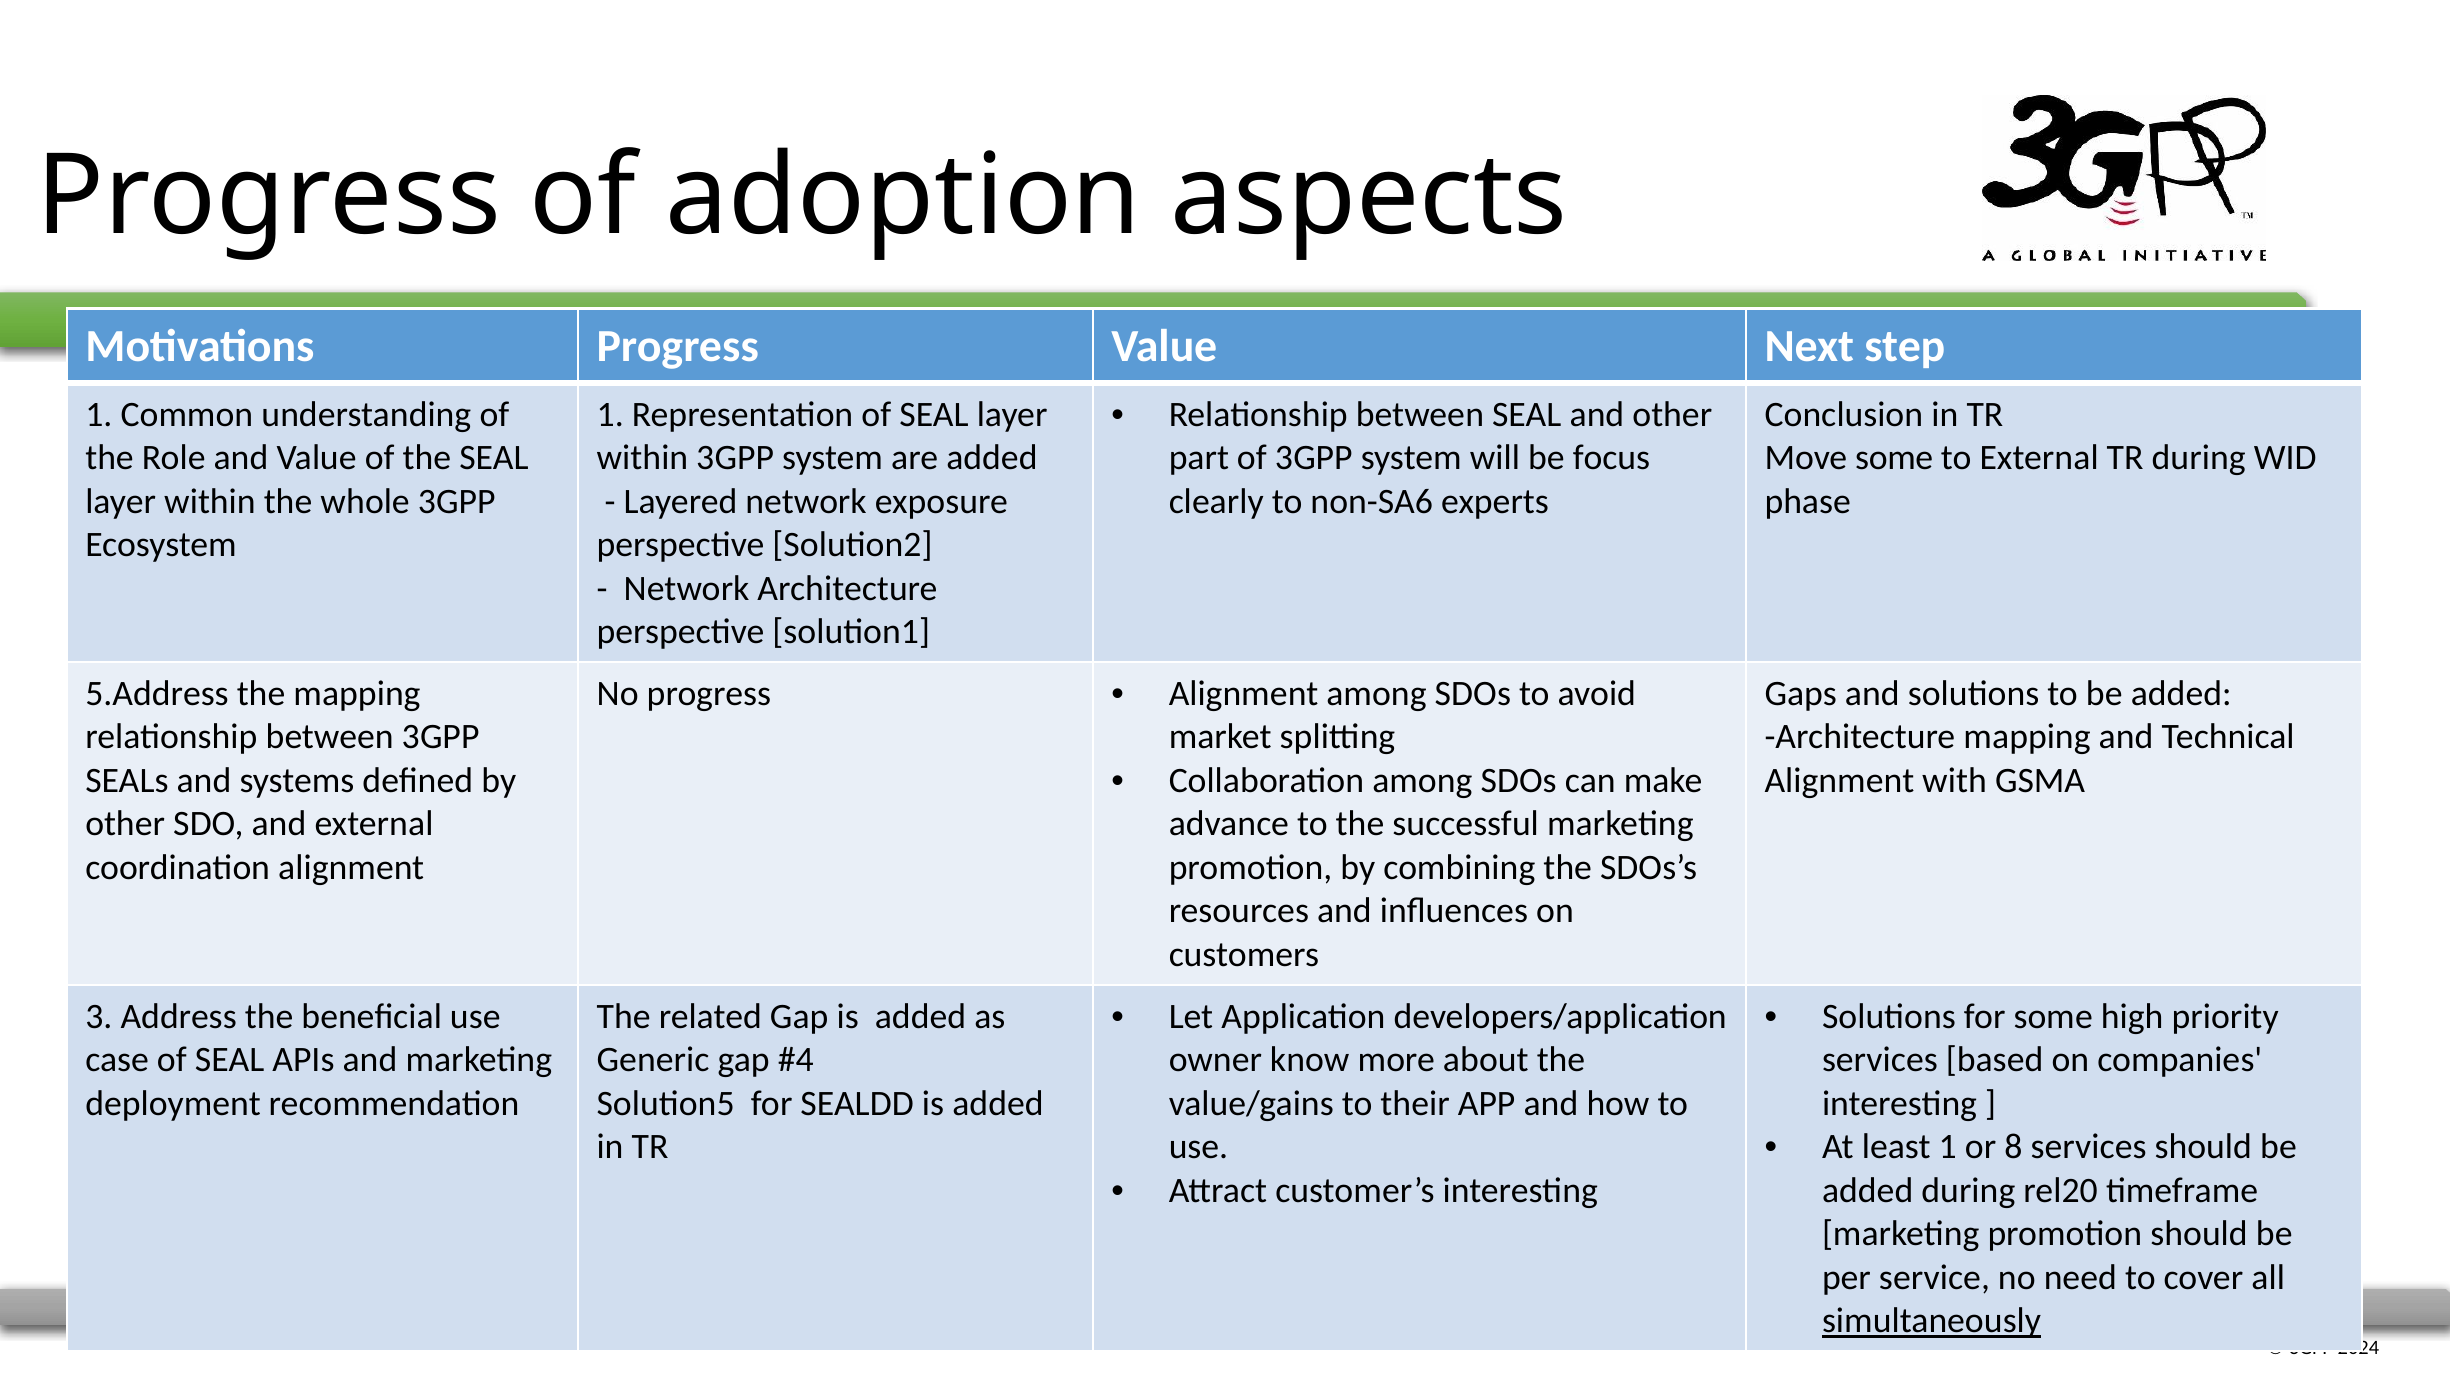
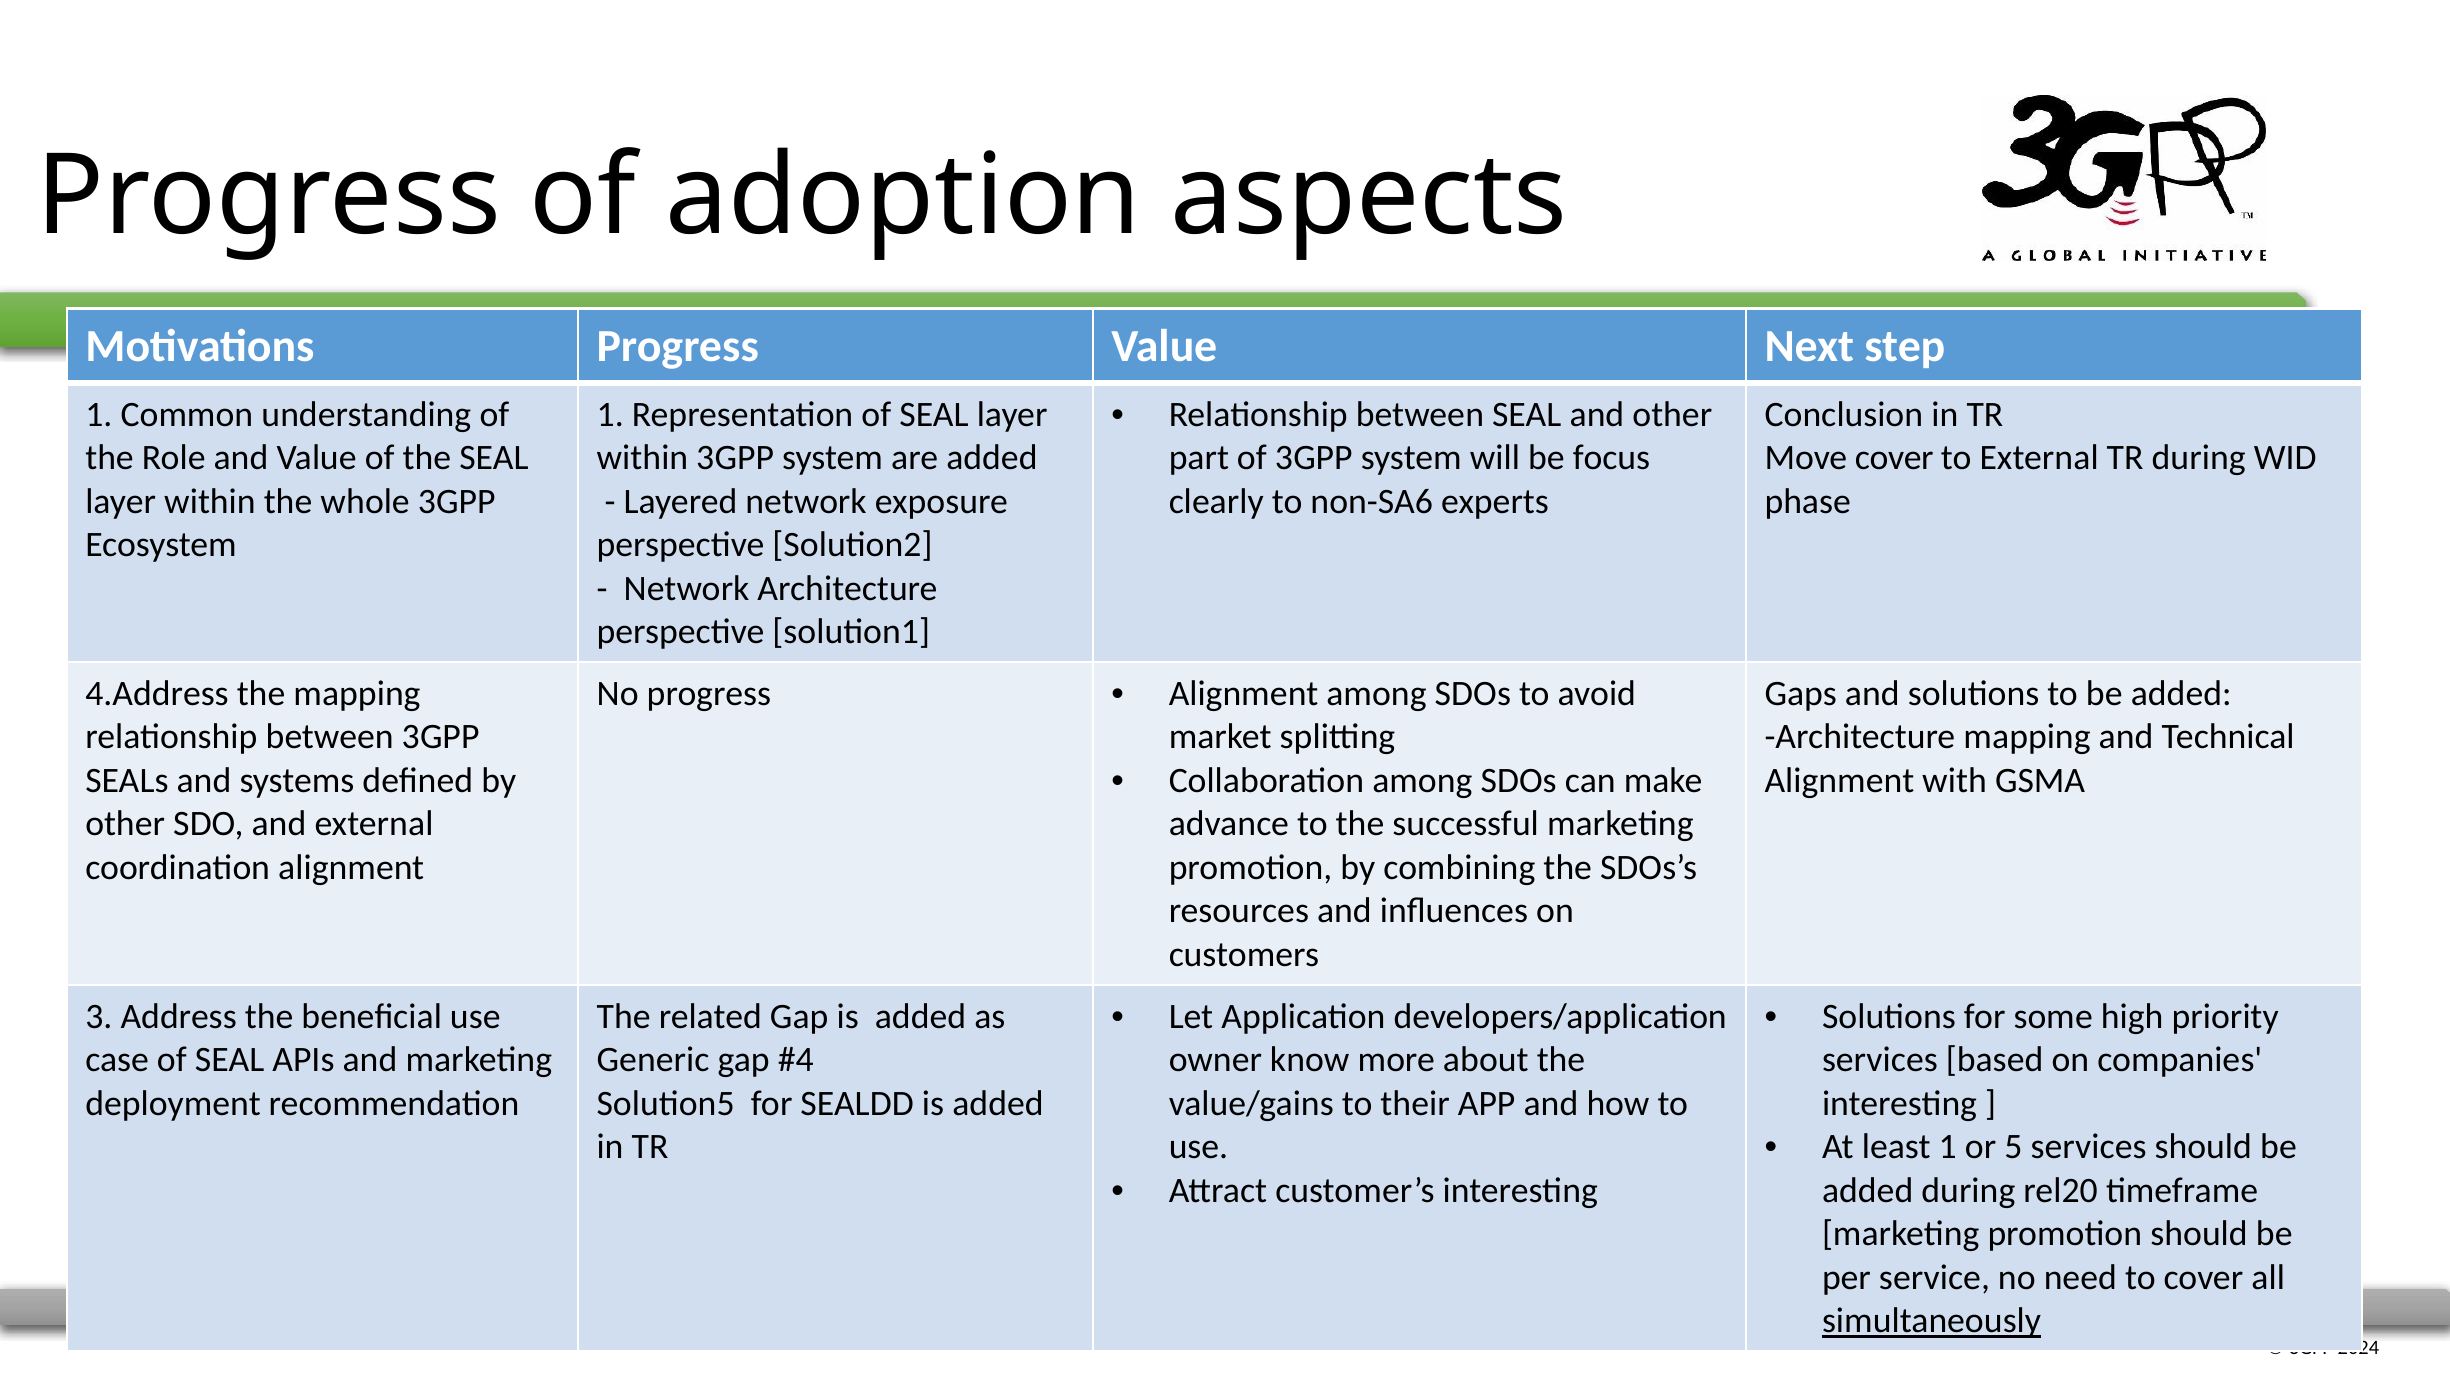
Move some: some -> cover (1894, 458)
5.Address: 5.Address -> 4.Address (157, 694)
8: 8 -> 5 (2013, 1147)
